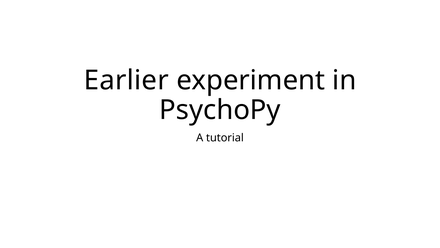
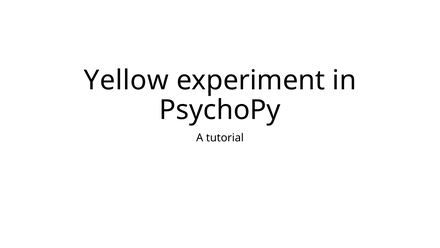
Earlier: Earlier -> Yellow (126, 80)
